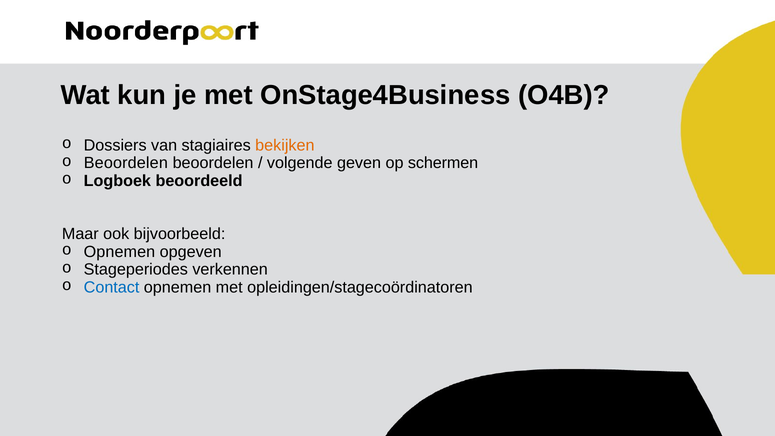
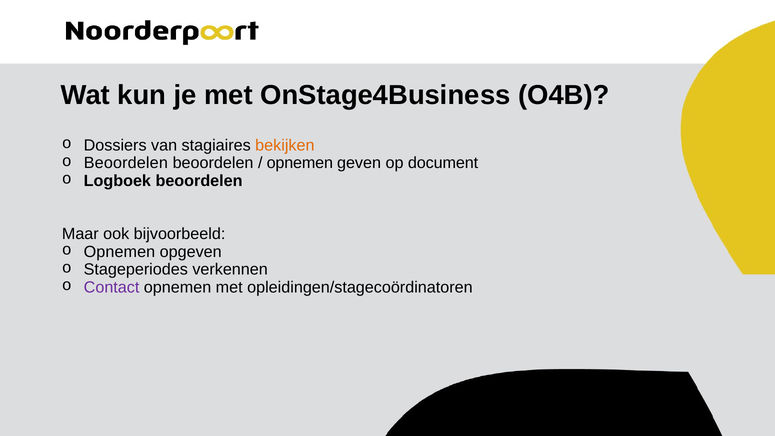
volgende: volgende -> opnemen (300, 163)
schermen: schermen -> document (443, 163)
Logboek beoordeeld: beoordeeld -> beoordelen (199, 181)
Contact colour: blue -> purple (112, 287)
